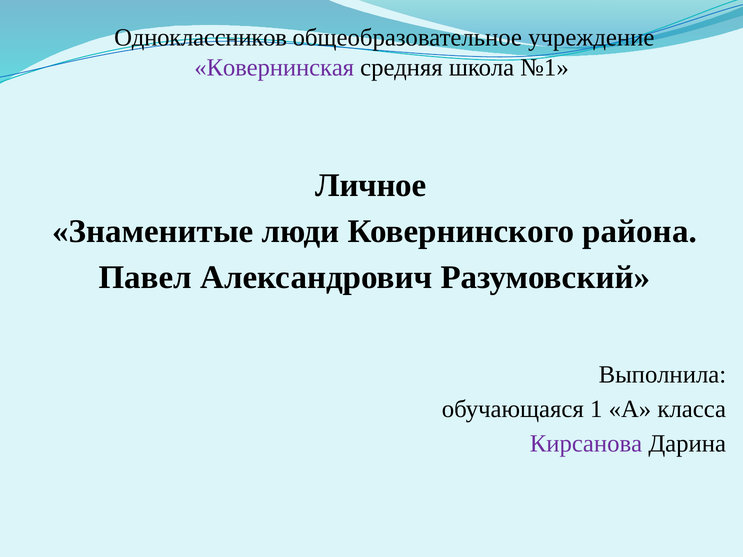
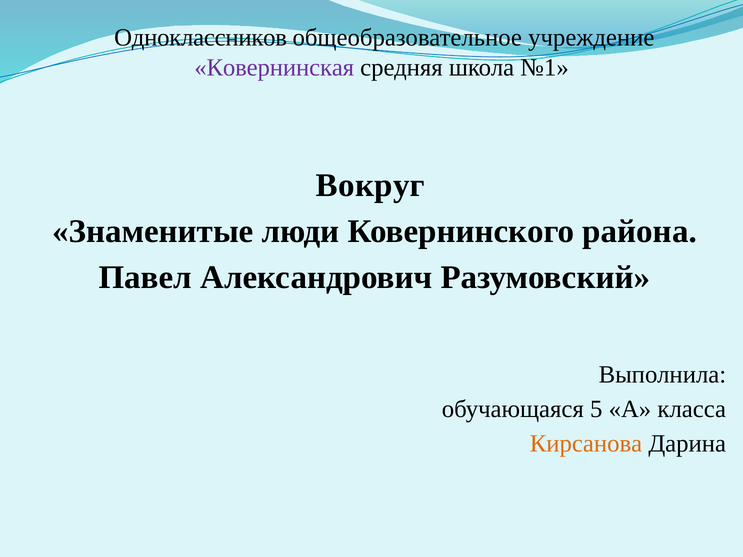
Личное: Личное -> Вокруг (370, 185)
1: 1 -> 5 (596, 409)
Кирсанова colour: purple -> orange (586, 444)
